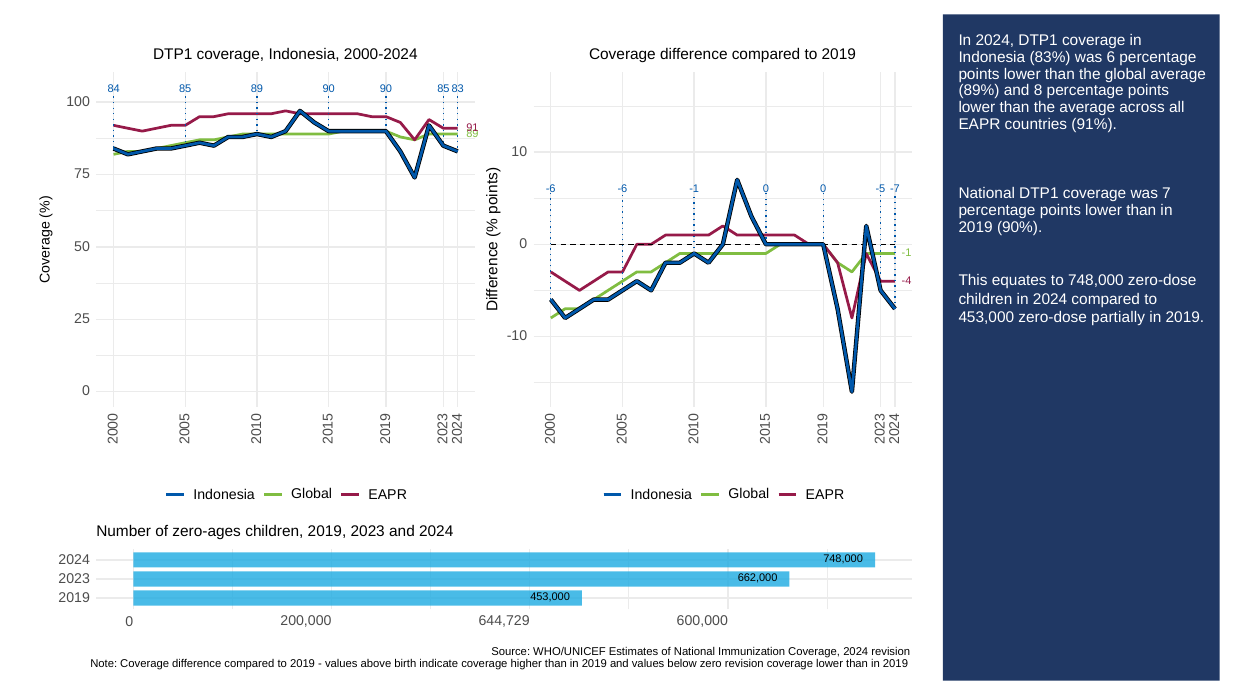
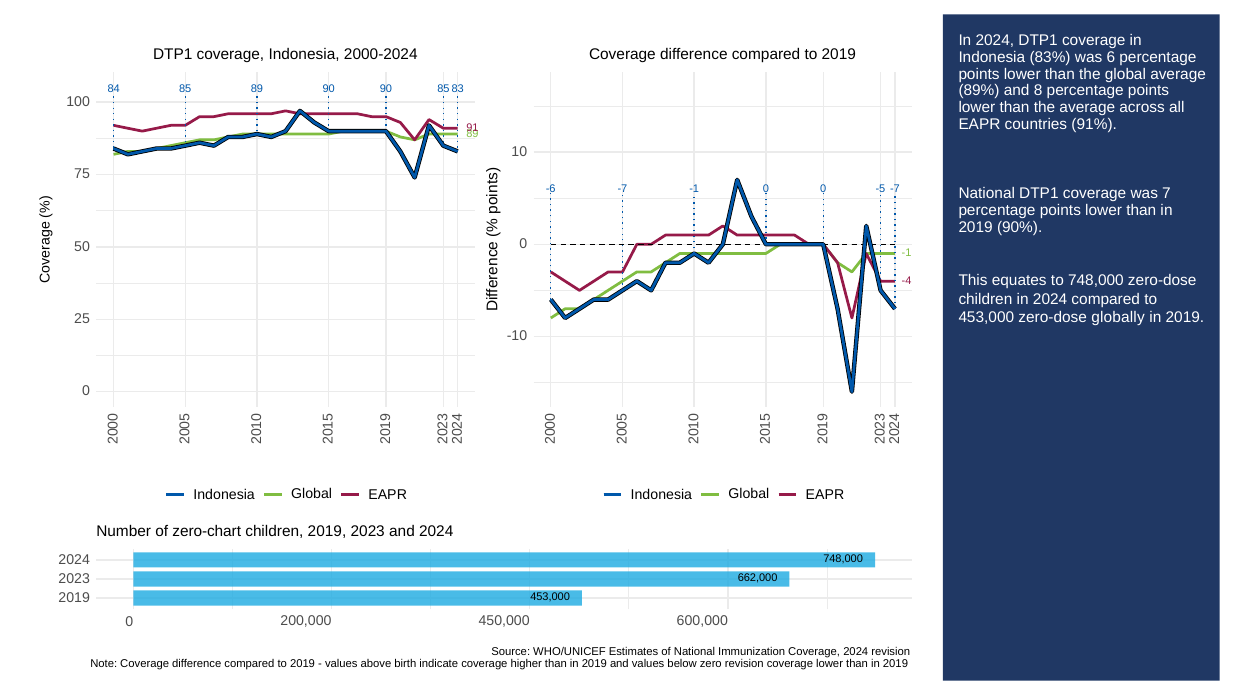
-6 -6: -6 -> -7 (622, 189)
partially: partially -> globally (1118, 318)
zero-ages: zero-ages -> zero-chart (207, 531)
644,729: 644,729 -> 450,000 (504, 620)
